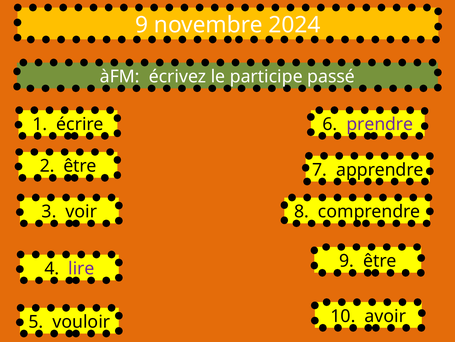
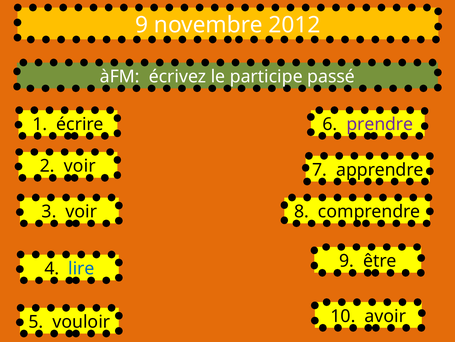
2024: 2024 -> 2012 (295, 25)
2 être: être -> voir (80, 166)
lire colour: purple -> blue (81, 268)
